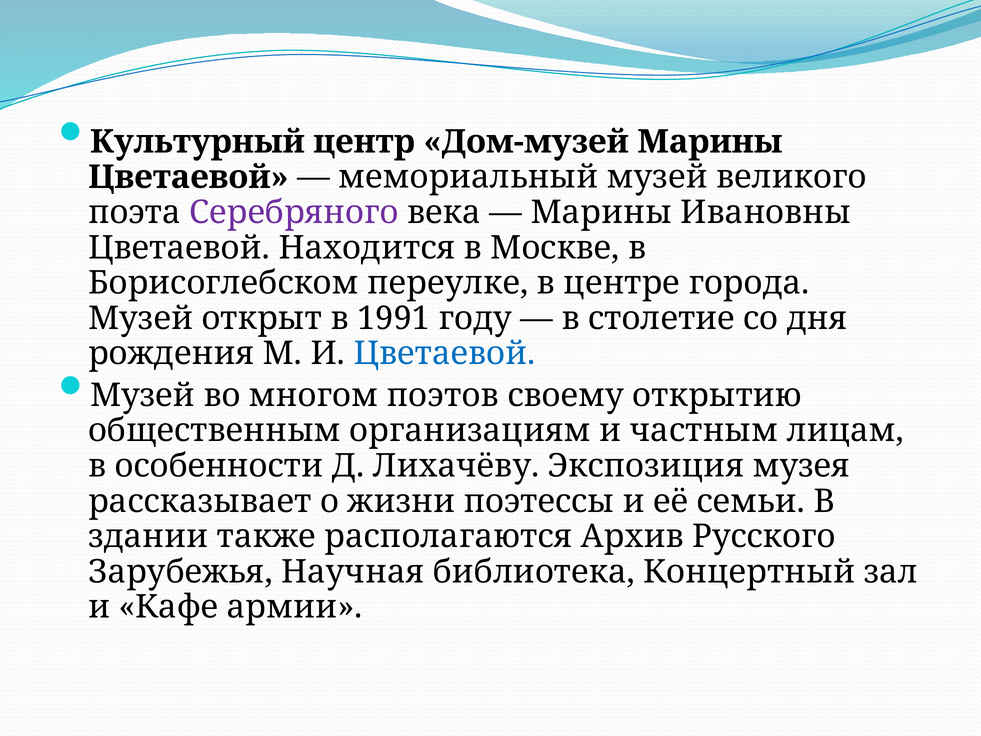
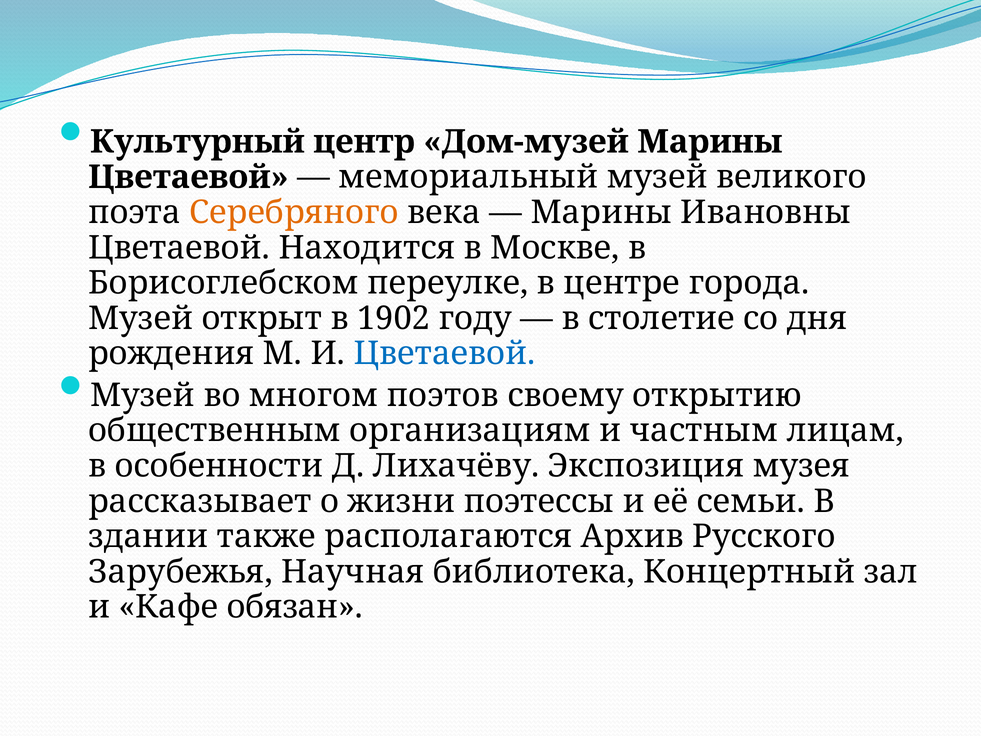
Серебряного colour: purple -> orange (294, 212)
1991: 1991 -> 1902 (394, 318)
армии: армии -> обязан (295, 607)
